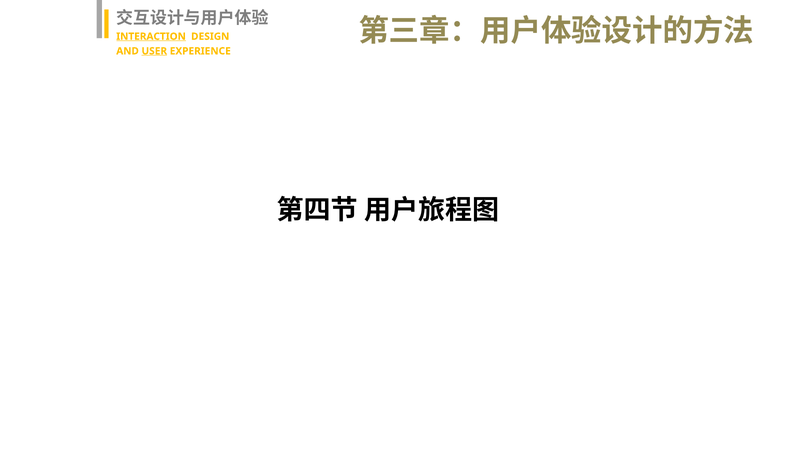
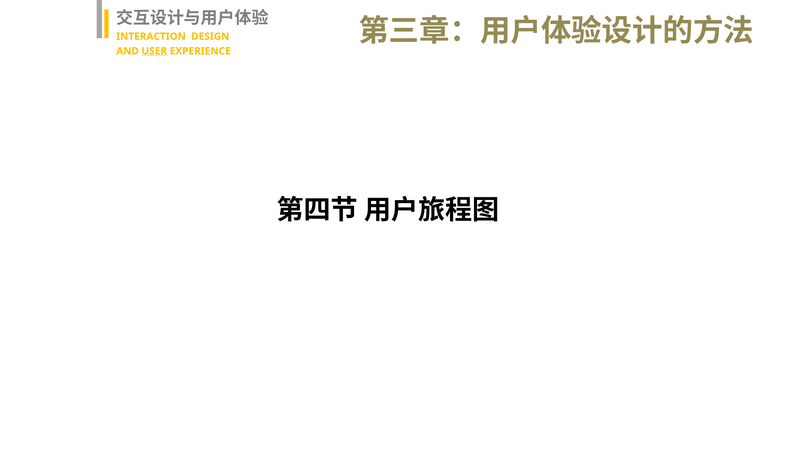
INTERACTION underline: present -> none (151, 37)
